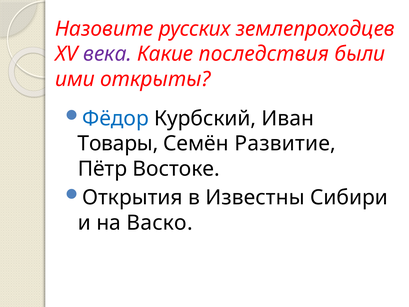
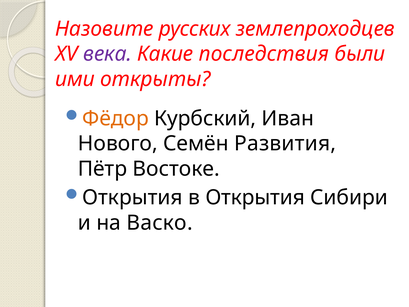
Фёдор colour: blue -> orange (116, 118)
Товары: Товары -> Нового (118, 144)
Развитие: Развитие -> Развития (285, 144)
в Известны: Известны -> Открытия (255, 197)
